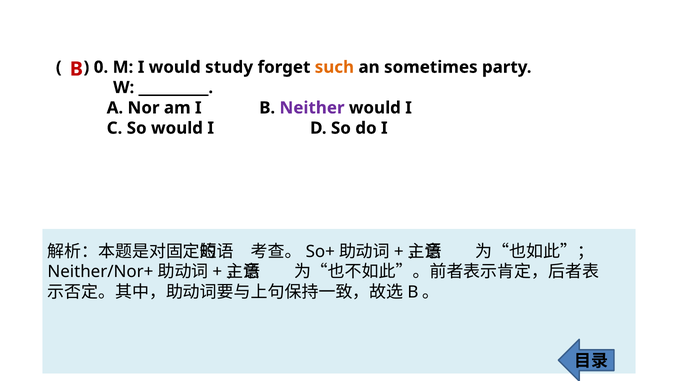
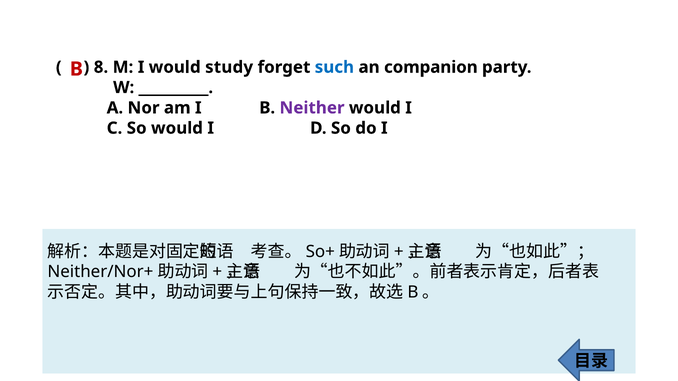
0: 0 -> 8 (101, 67)
such colour: orange -> blue (334, 67)
sometimes: sometimes -> companion (431, 67)
